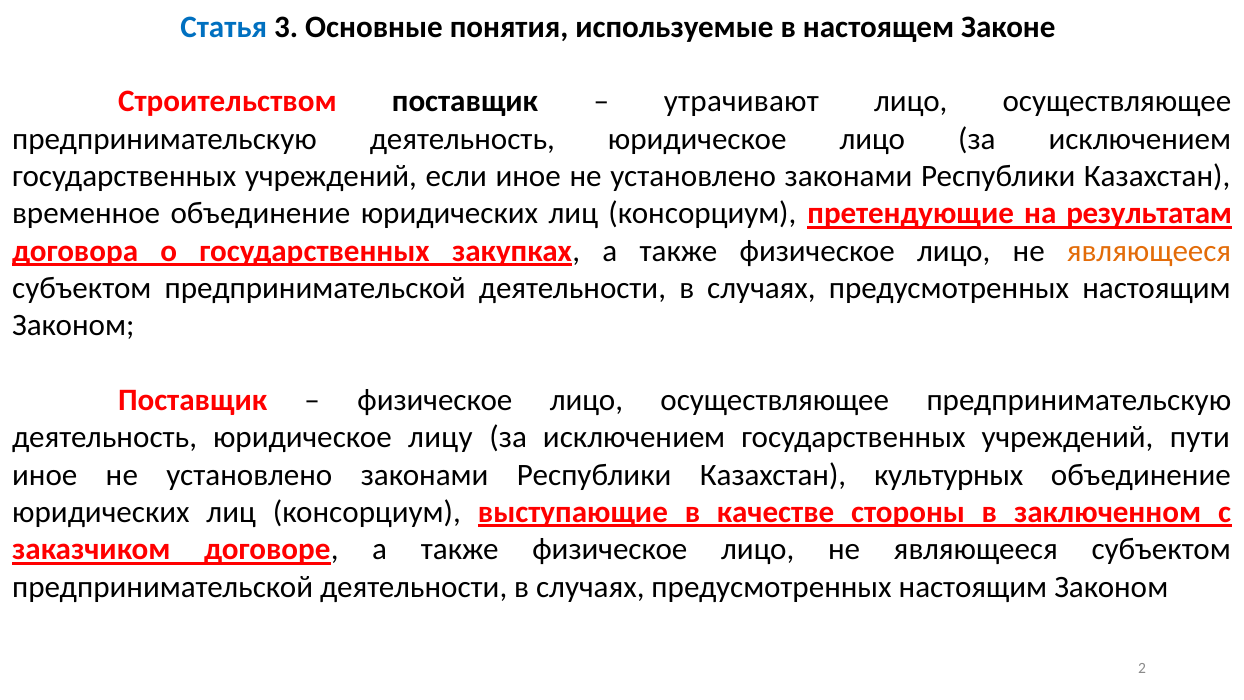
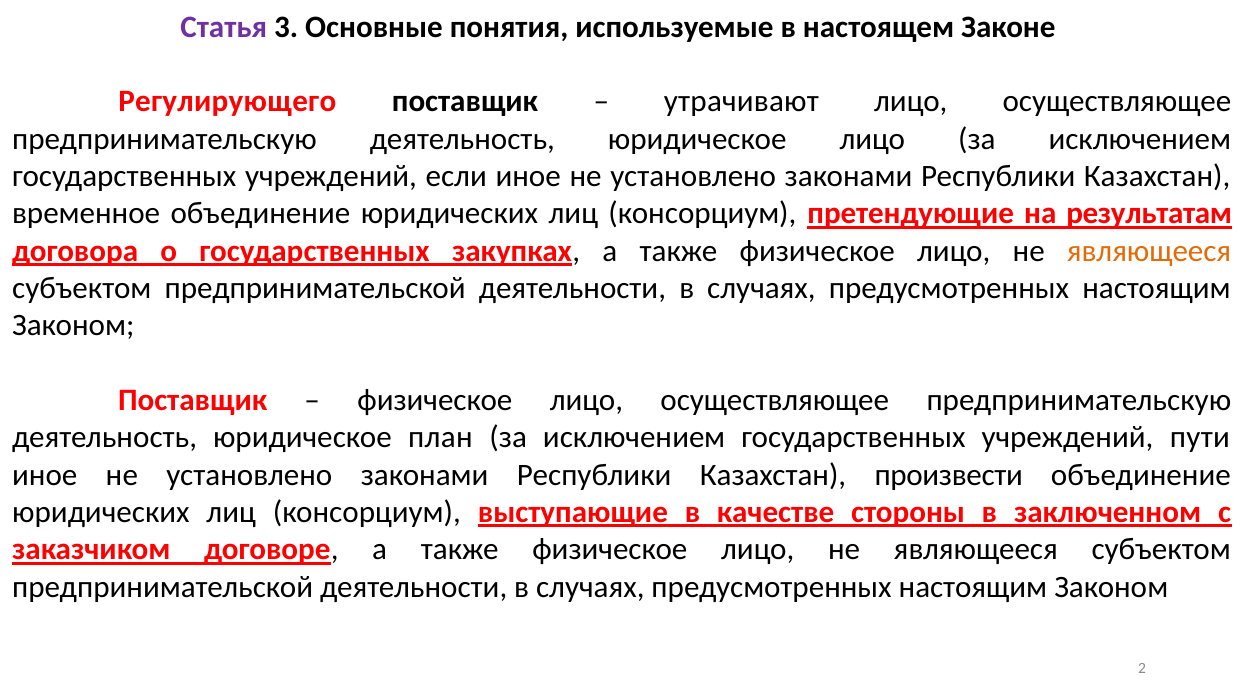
Статья colour: blue -> purple (224, 27)
Строительством: Строительством -> Регулирующего (227, 102)
лицу: лицу -> план (440, 437)
культурных: культурных -> произвести (949, 475)
